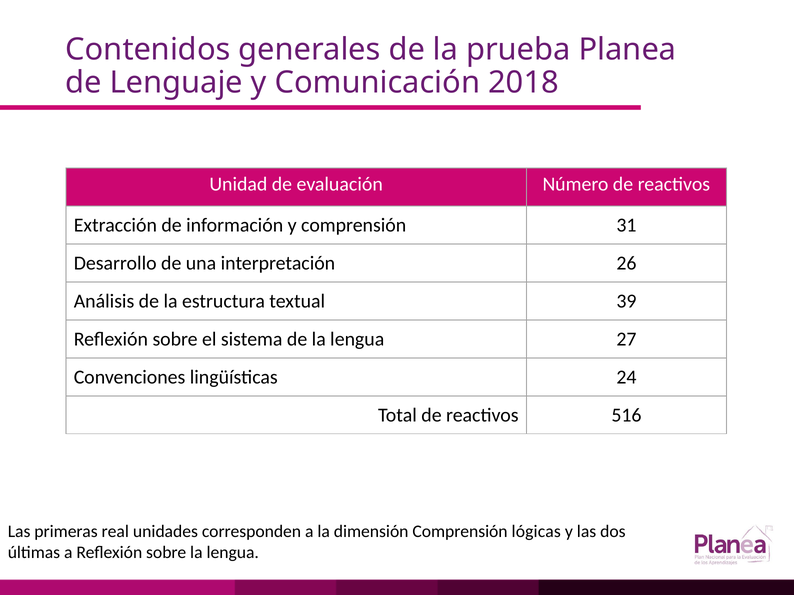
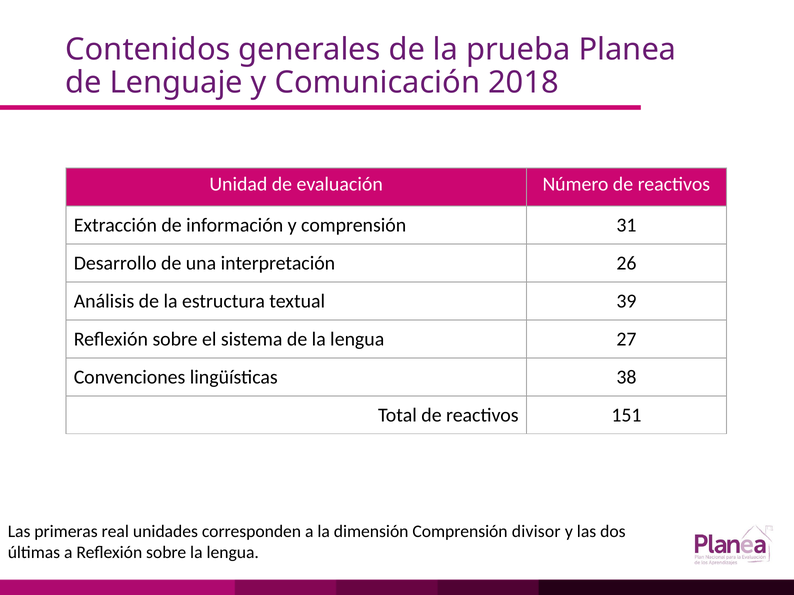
24: 24 -> 38 (626, 377)
516: 516 -> 151 (626, 415)
lógicas: lógicas -> divisor (536, 532)
